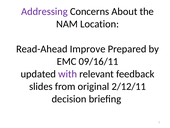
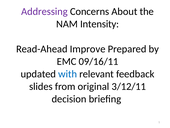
Location: Location -> Intensity (100, 24)
with colour: purple -> blue (68, 74)
2/12/11: 2/12/11 -> 3/12/11 (129, 86)
